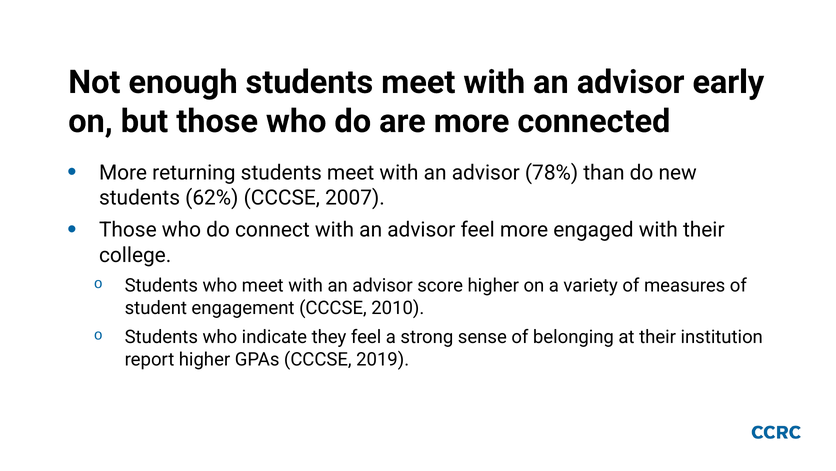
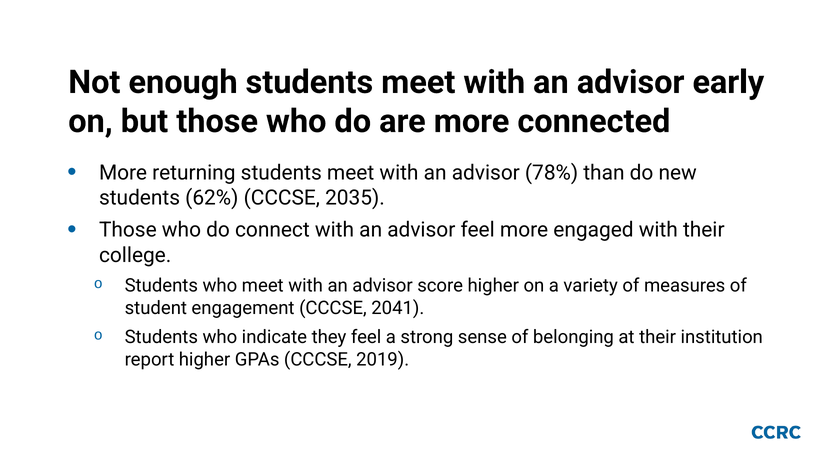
2007: 2007 -> 2035 (355, 198)
2010: 2010 -> 2041 (398, 308)
